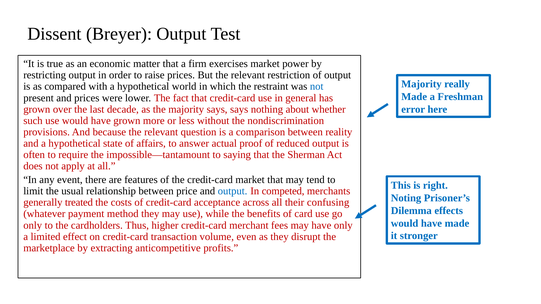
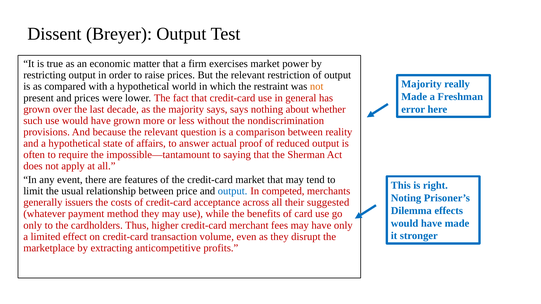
not colour: blue -> orange (317, 87)
treated: treated -> issuers (79, 203)
confusing: confusing -> suggested (328, 203)
